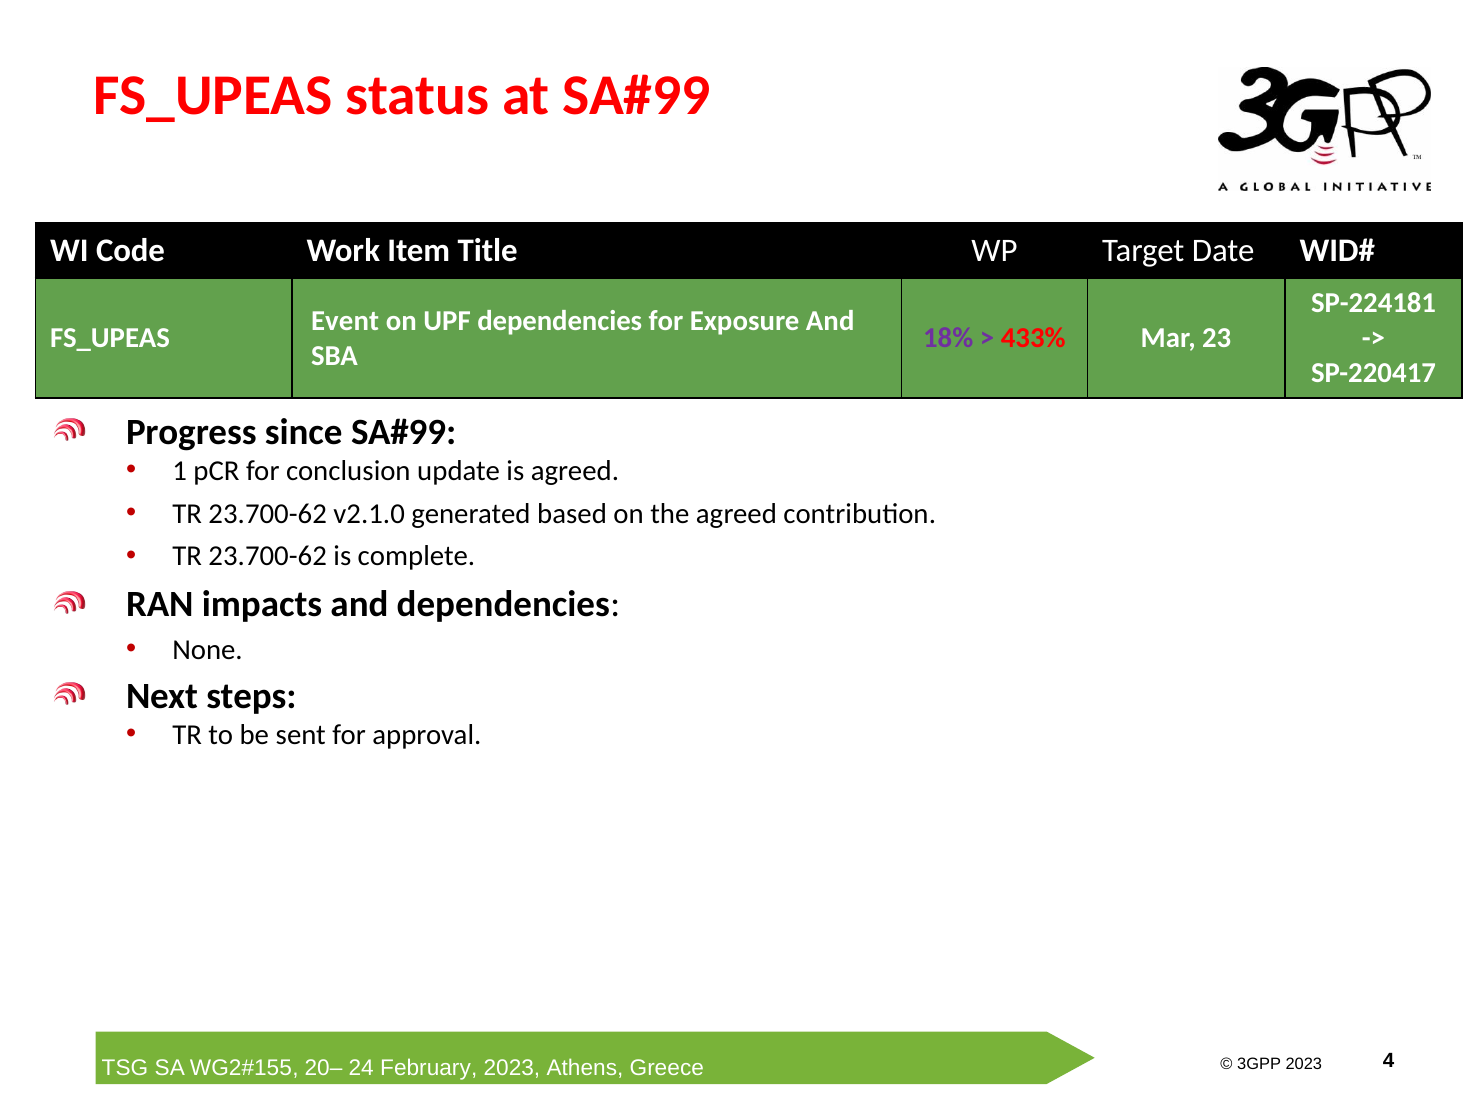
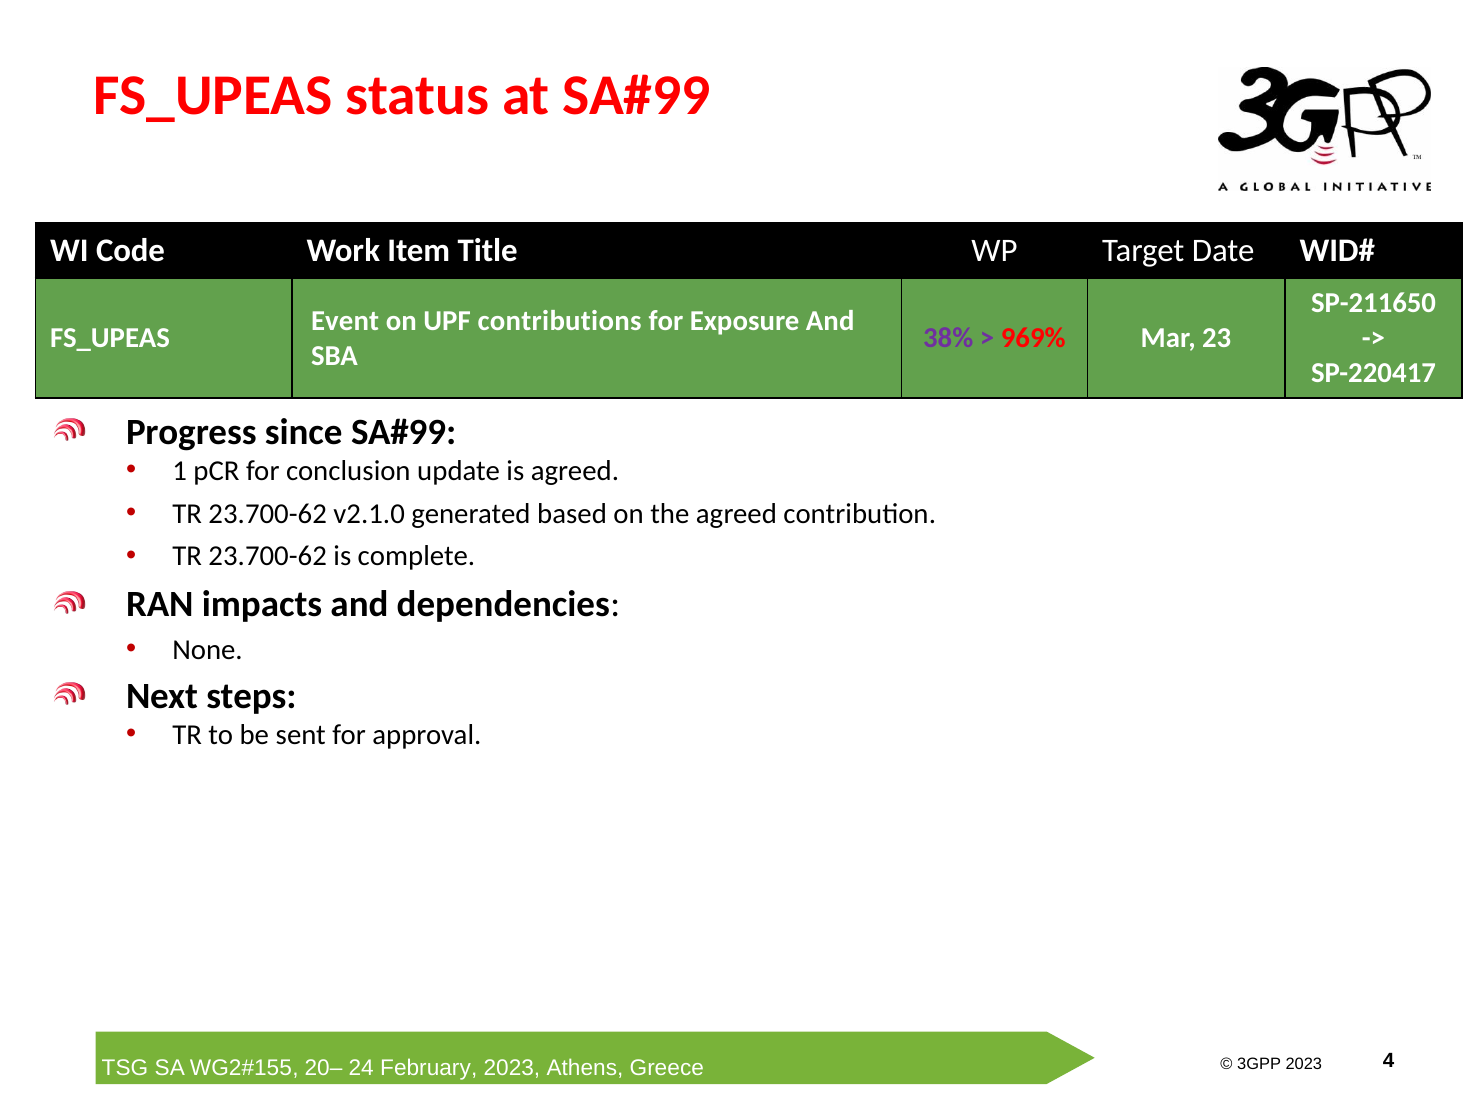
SP-224181: SP-224181 -> SP-211650 (1374, 303)
UPF dependencies: dependencies -> contributions (560, 321)
18%: 18% -> 38% (948, 338)
433%: 433% -> 969% (1033, 338)
